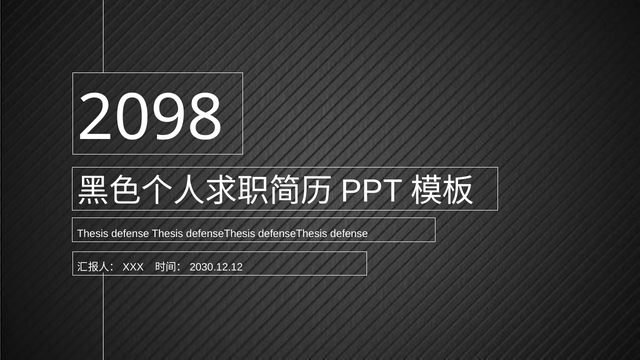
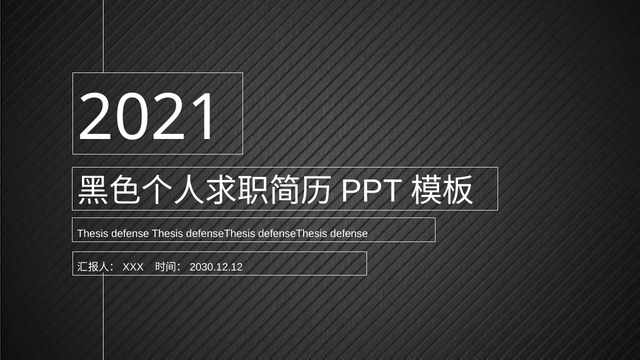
2098: 2098 -> 2021 (151, 118)
